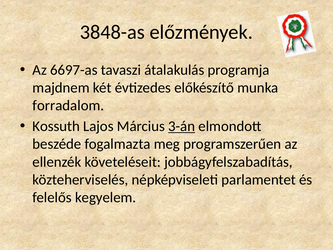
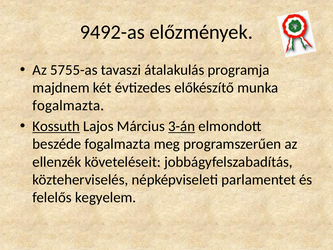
3848-as: 3848-as -> 9492-as (112, 32)
6697-as: 6697-as -> 5755-as (74, 70)
forradalom: forradalom -> fogalmazta (68, 105)
Kossuth underline: none -> present (56, 126)
